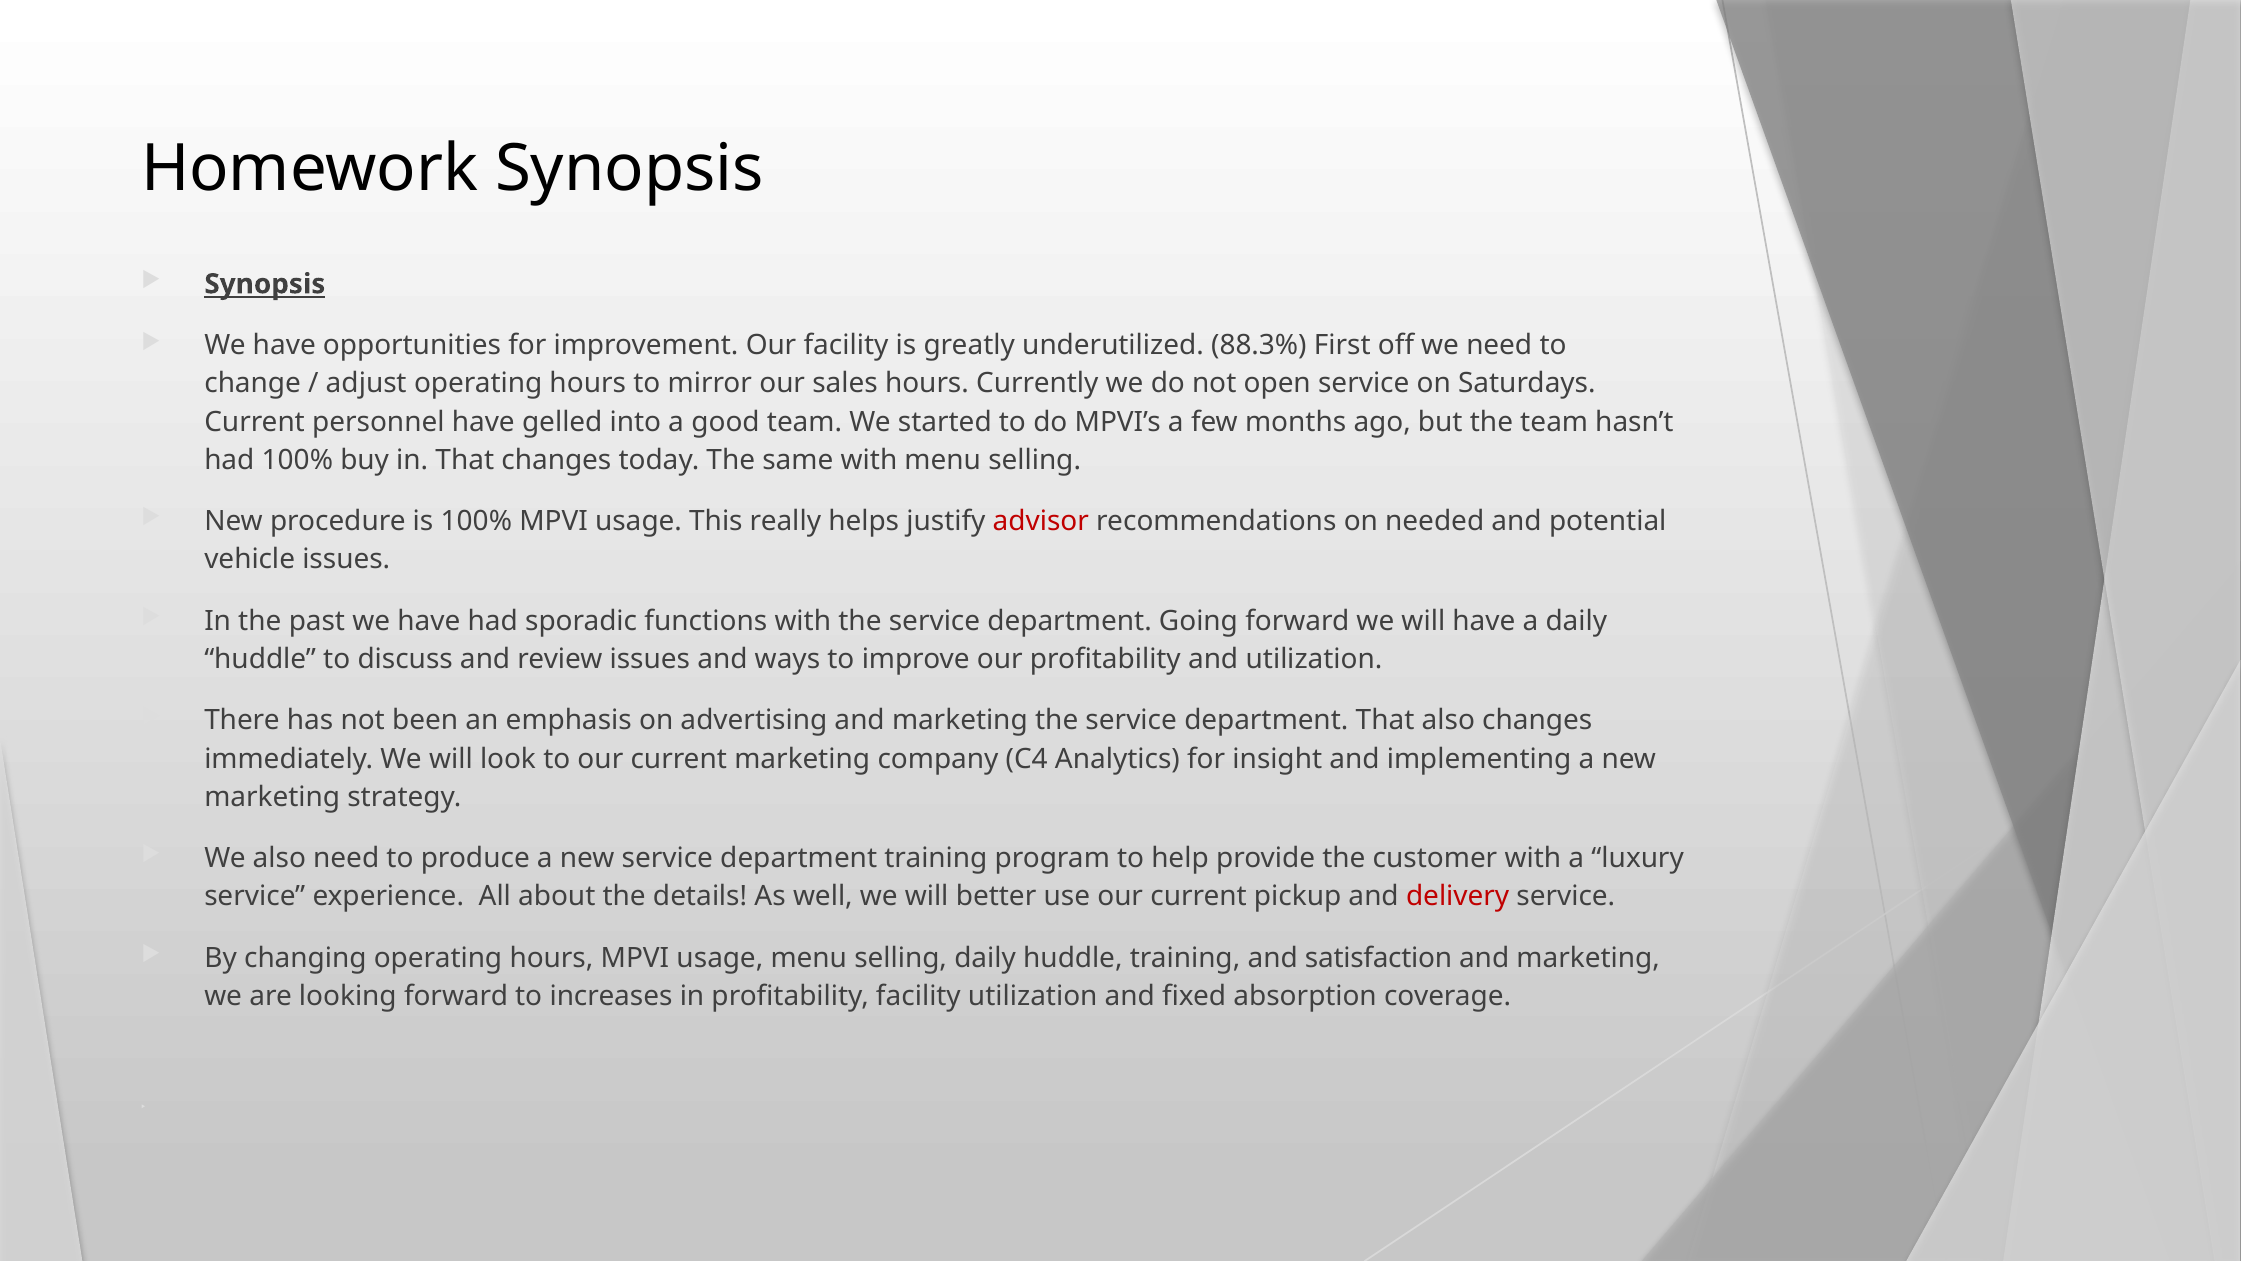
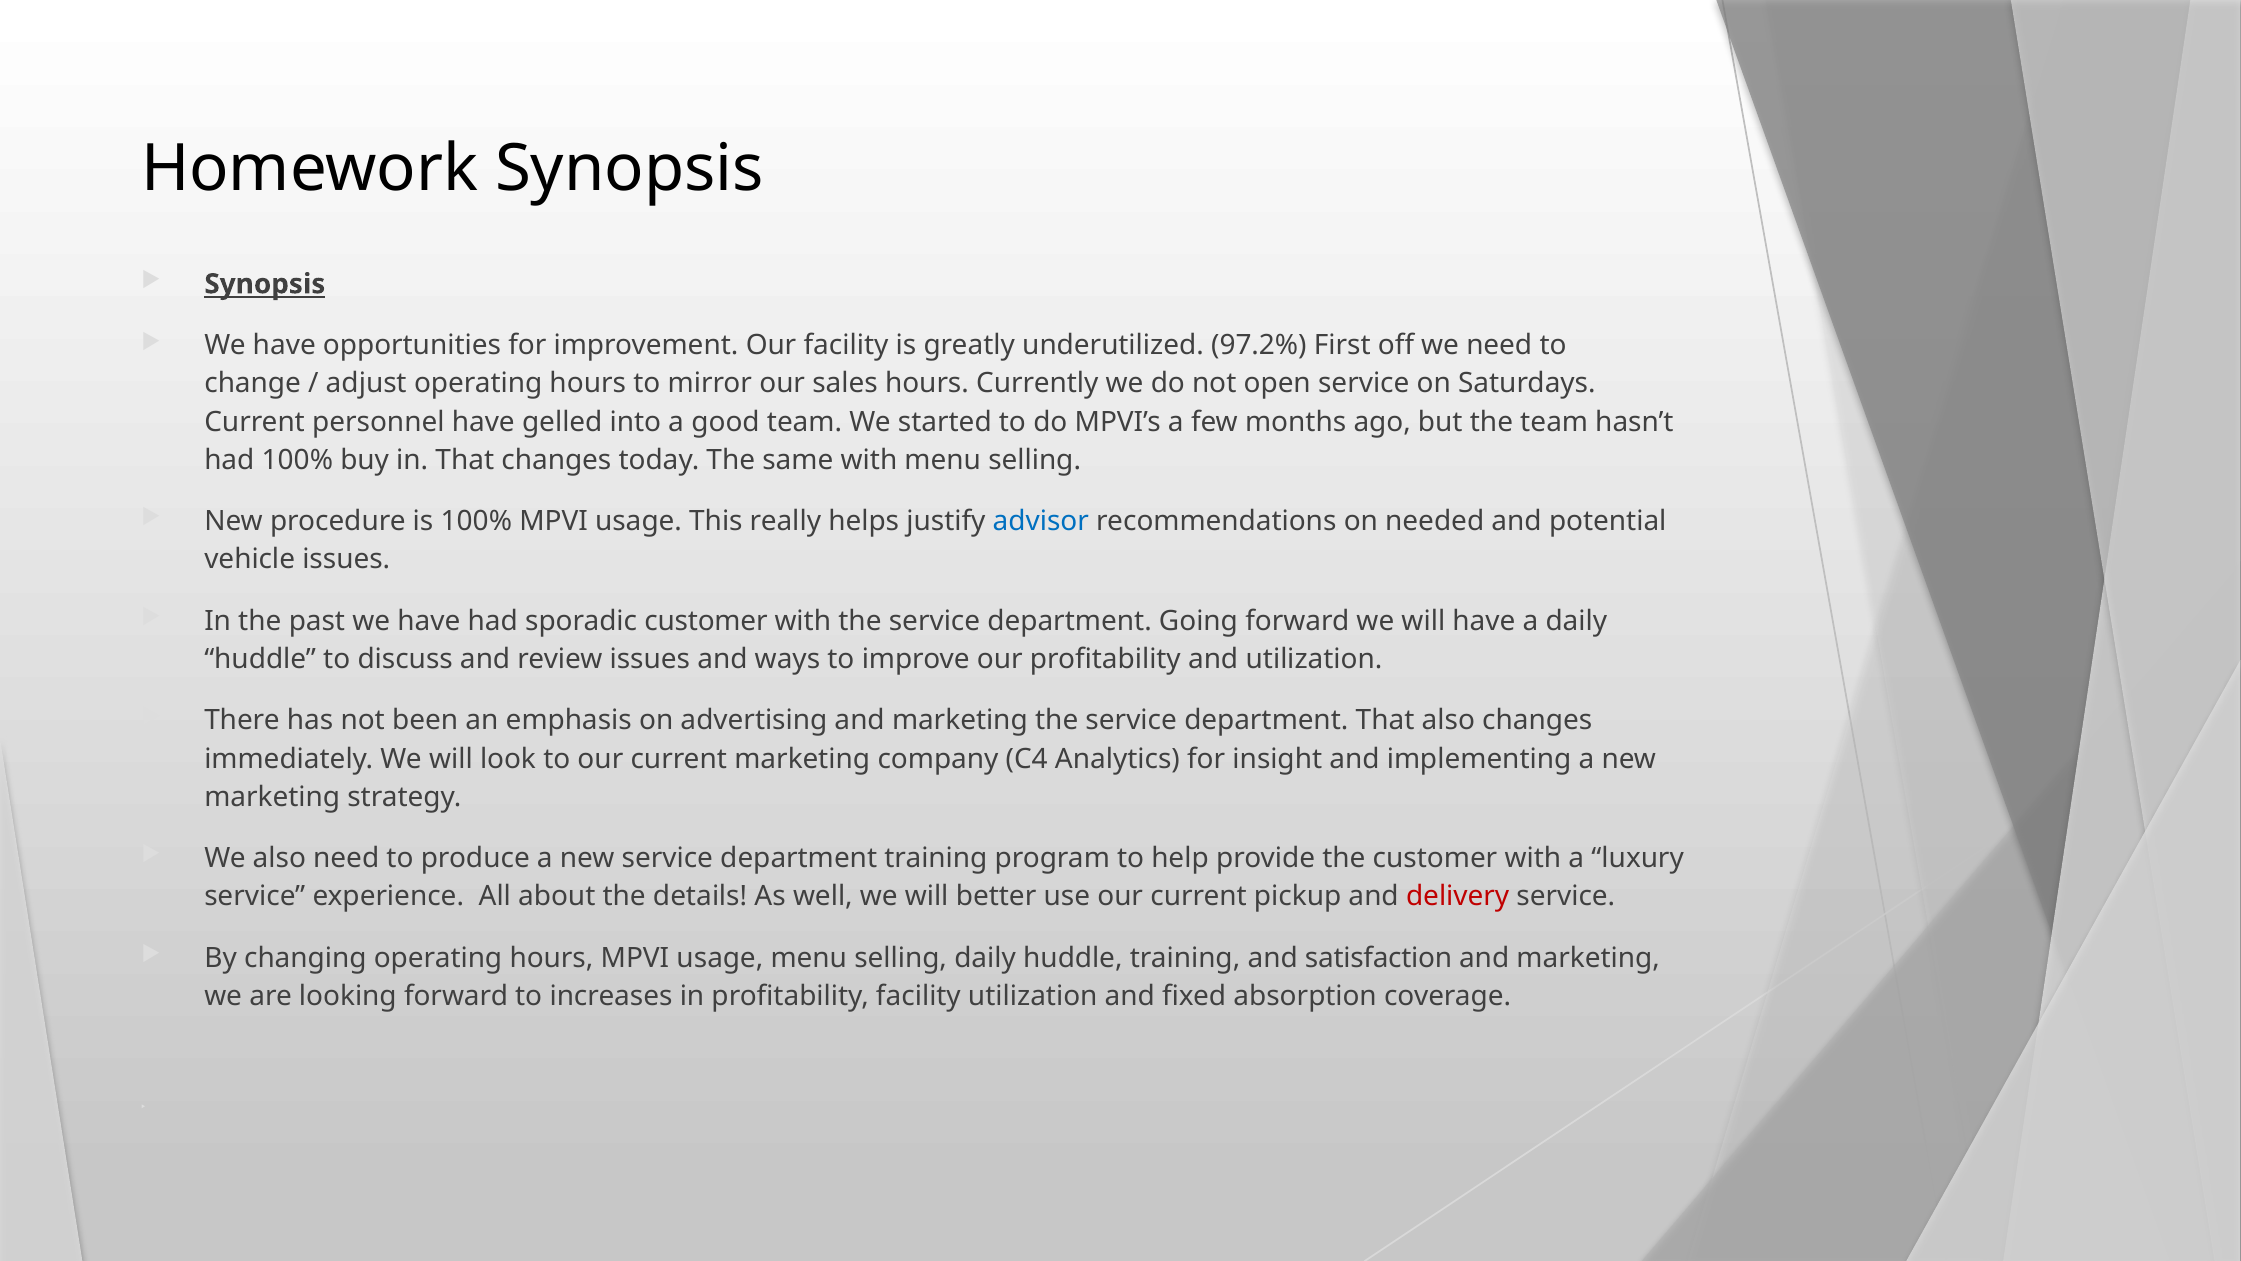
88.3%: 88.3% -> 97.2% (1259, 345)
advisor colour: red -> blue (1041, 521)
sporadic functions: functions -> customer (706, 621)
